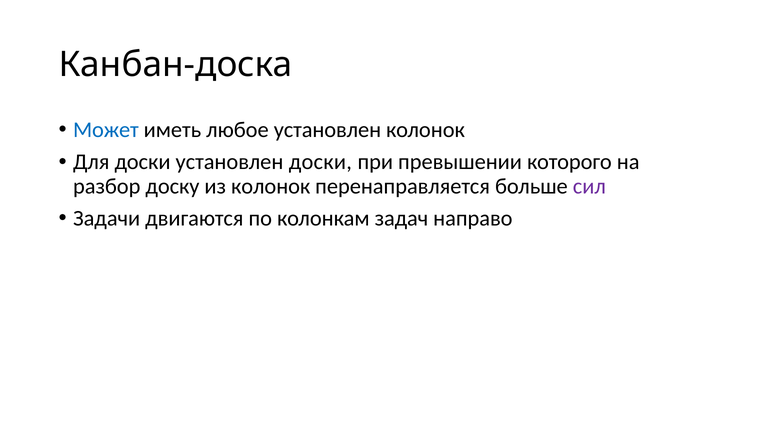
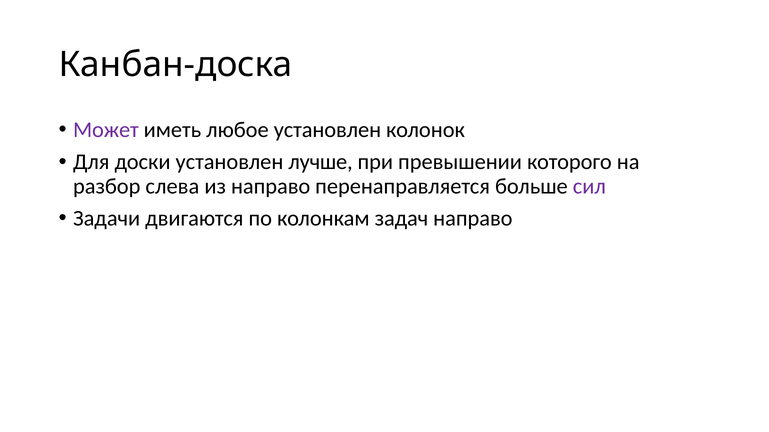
Может colour: blue -> purple (106, 130)
установлен доски: доски -> лучше (321, 162)
доску: доску -> слева (172, 186)
из колонок: колонок -> направо (271, 186)
